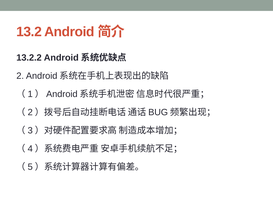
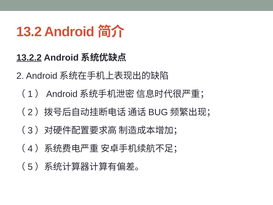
13.2.2 underline: none -> present (29, 58)
